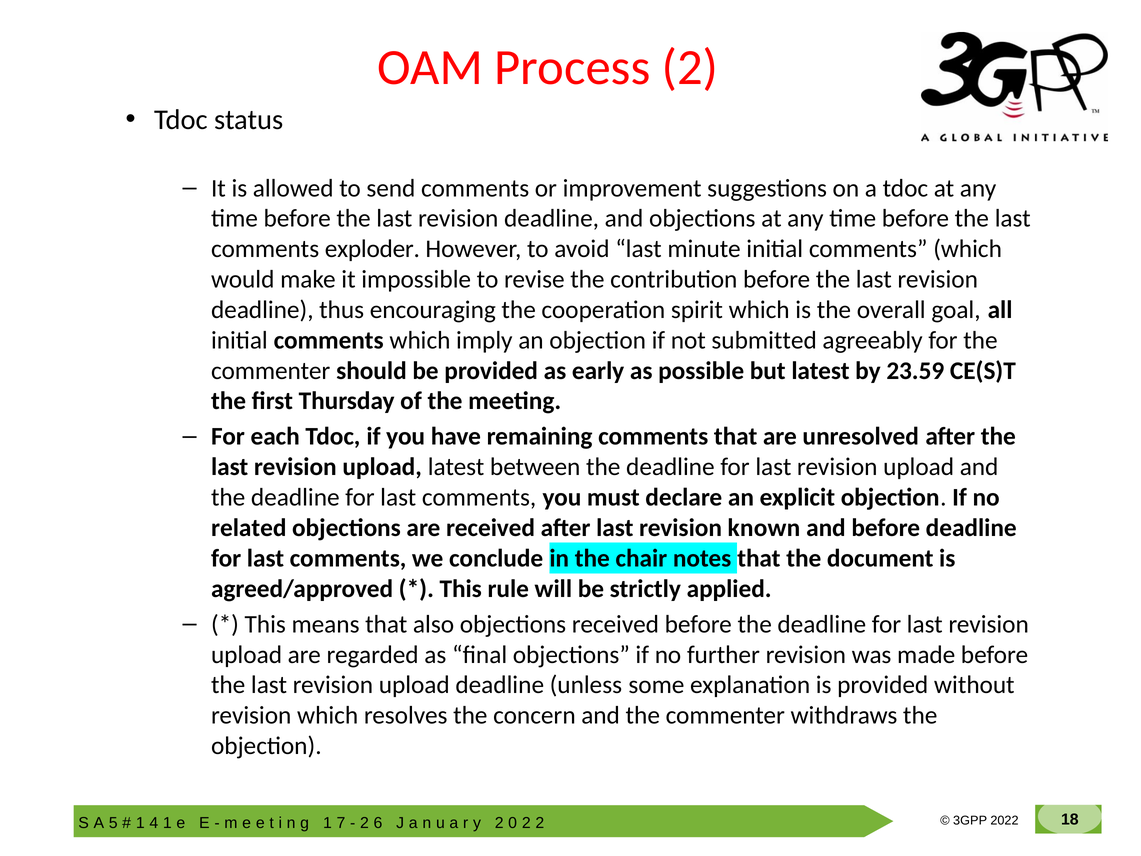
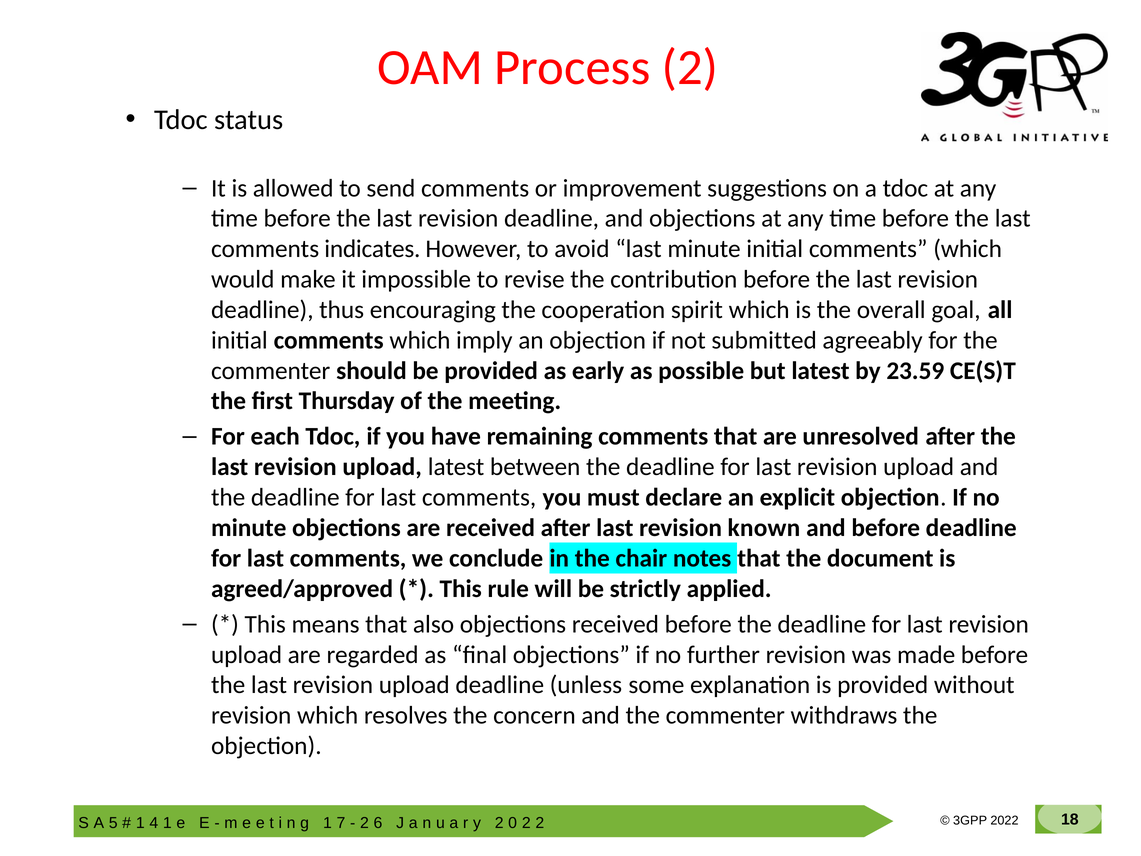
exploder: exploder -> indicates (372, 249)
related: related -> minute (249, 528)
